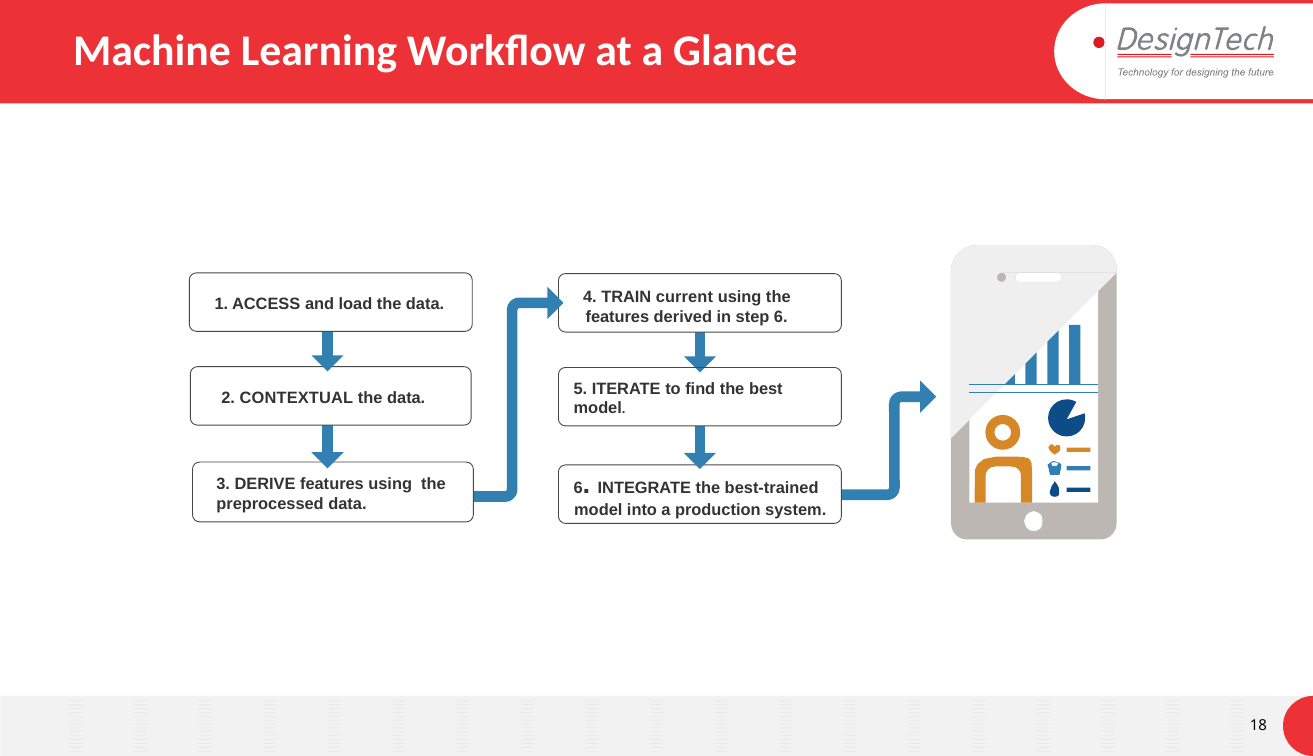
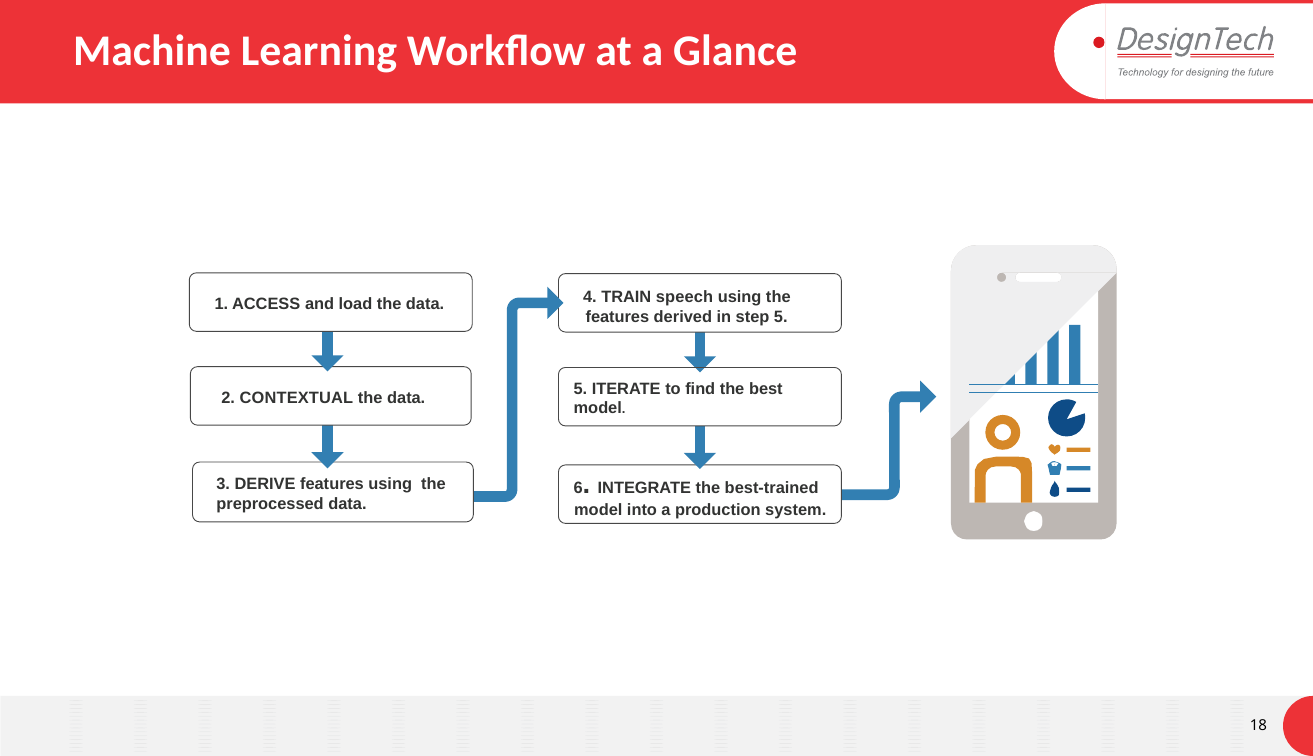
current: current -> speech (684, 297)
step 6: 6 -> 5 (781, 317)
